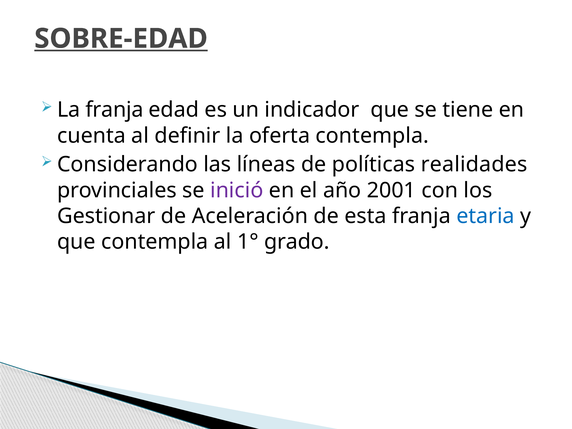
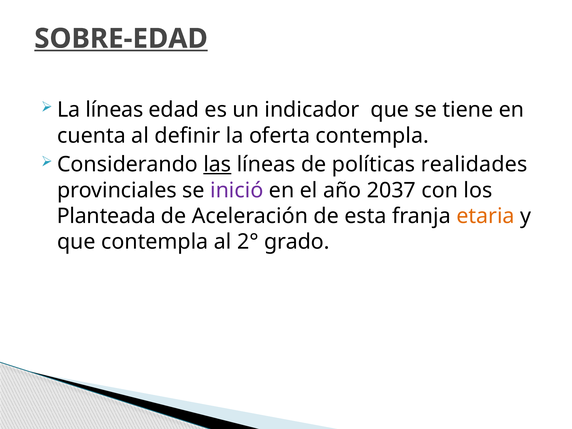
La franja: franja -> líneas (115, 110)
las underline: none -> present (217, 165)
2001: 2001 -> 2037 (391, 190)
Gestionar: Gestionar -> Planteada (106, 216)
etaria colour: blue -> orange (486, 216)
1°: 1° -> 2° (248, 242)
